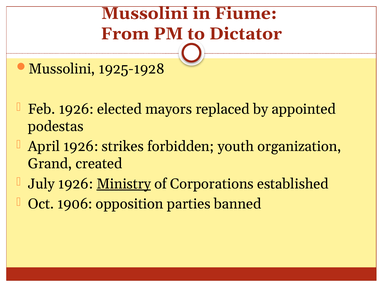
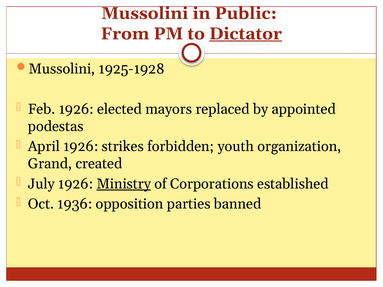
Fiume: Fiume -> Public (246, 13)
Dictator underline: none -> present (246, 34)
1906: 1906 -> 1936 (75, 204)
